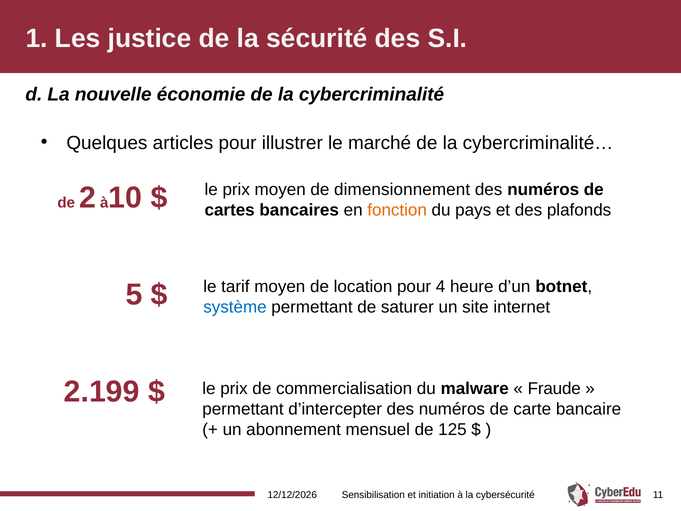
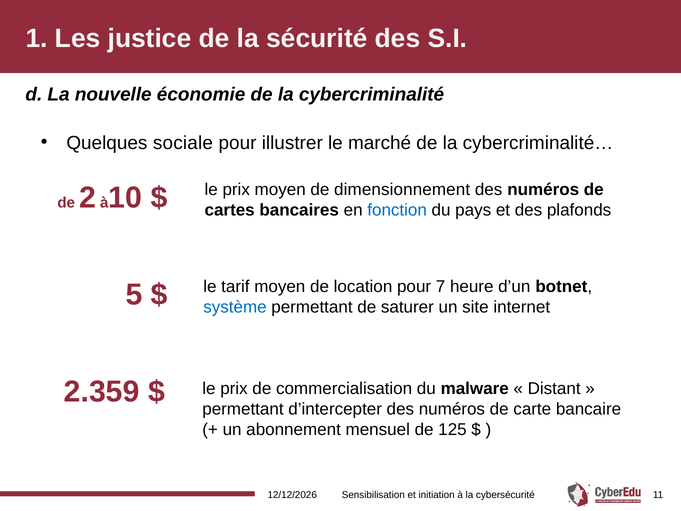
articles: articles -> sociale (183, 143)
fonction colour: orange -> blue (397, 210)
4: 4 -> 7 (441, 286)
2.199: 2.199 -> 2.359 (102, 392)
Fraude: Fraude -> Distant (554, 388)
